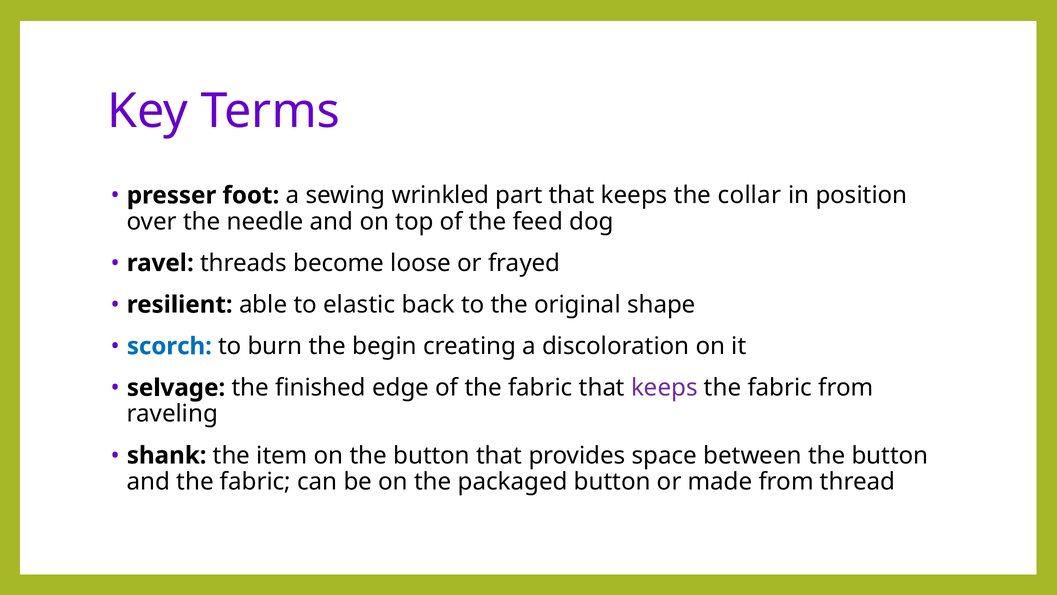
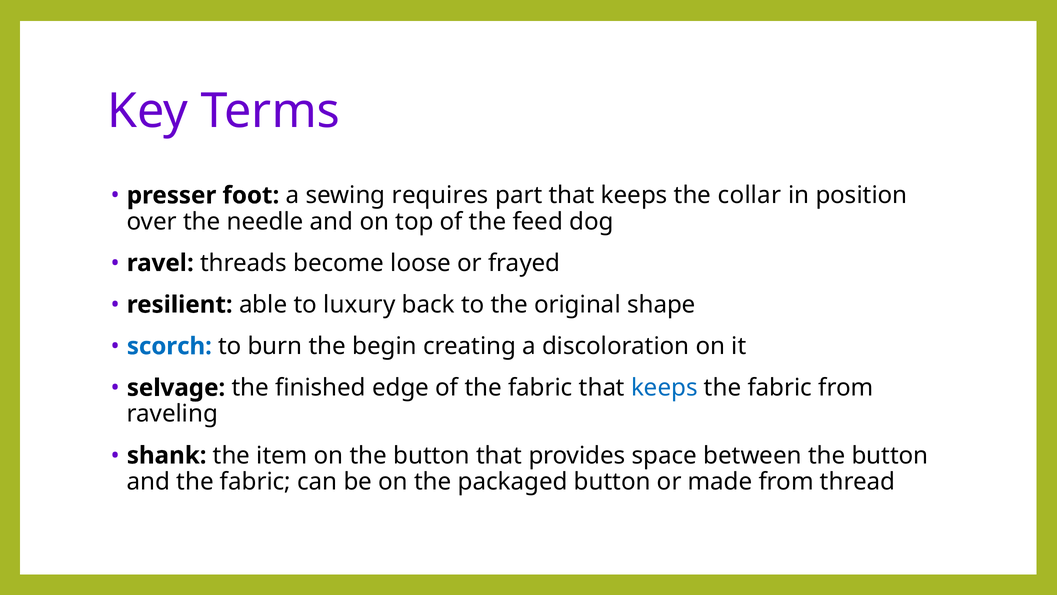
wrinkled: wrinkled -> requires (440, 195)
elastic: elastic -> luxury (359, 304)
keeps colour: purple -> blue (664, 388)
